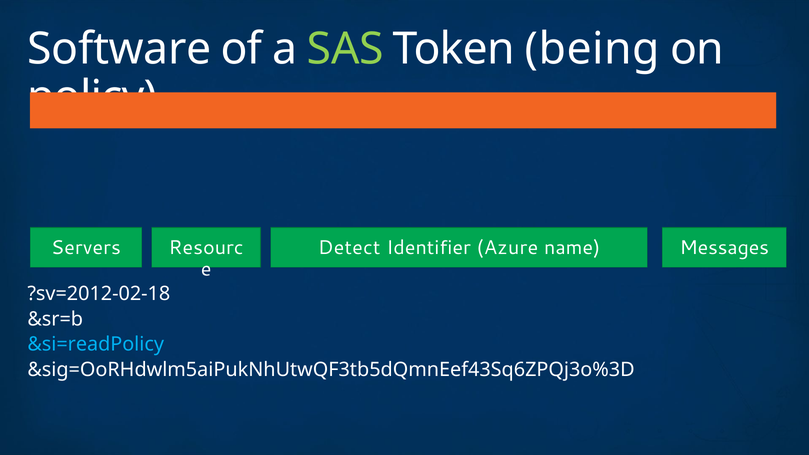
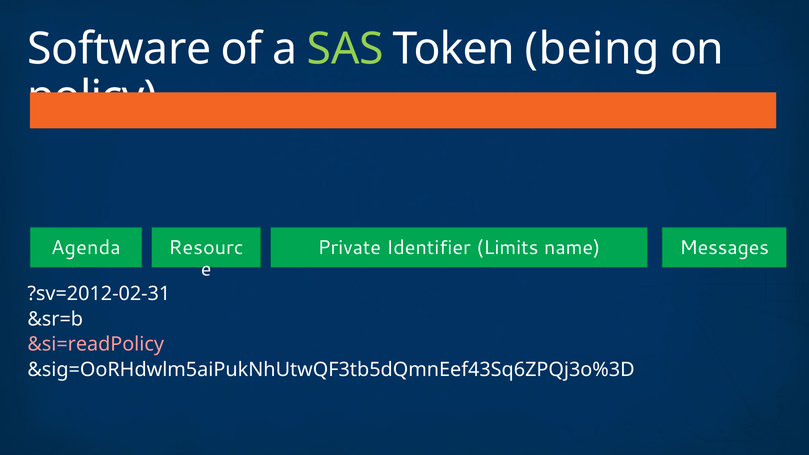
Servers: Servers -> Agenda (86, 248)
Detect: Detect -> Private (349, 248)
Azure: Azure -> Limits (507, 248)
?sv=2012-02-18: ?sv=2012-02-18 -> ?sv=2012-02-31 (99, 294)
&si=readPolicy colour: light blue -> pink (96, 344)
